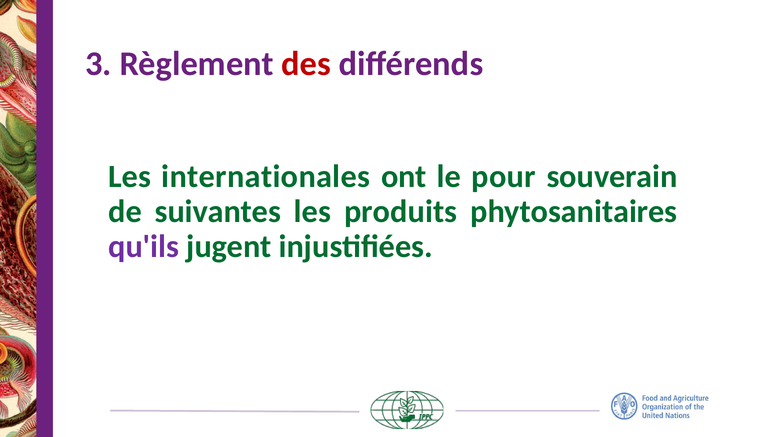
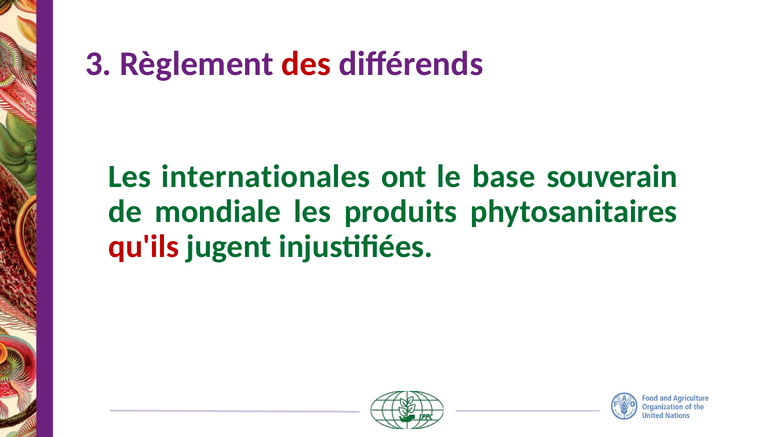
pour: pour -> base (504, 176)
suivantes: suivantes -> mondiale (218, 211)
qu'ils colour: purple -> red (144, 246)
